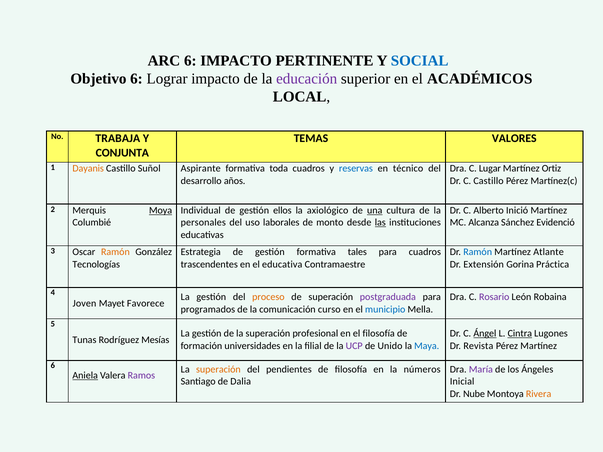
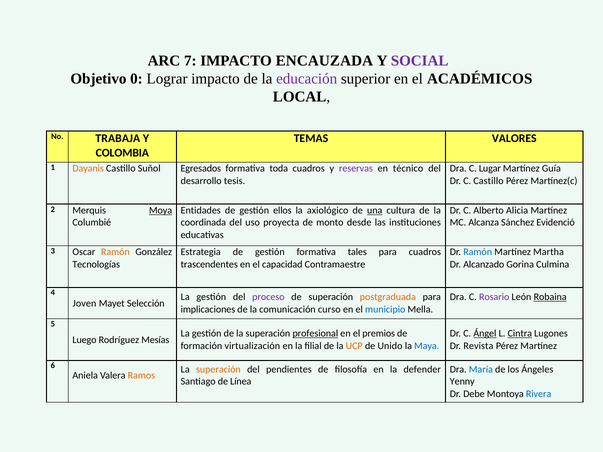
ARC 6: 6 -> 7 (190, 61)
PERTINENTE: PERTINENTE -> ENCAUZADA (324, 61)
SOCIAL colour: blue -> purple (420, 61)
Objetivo 6: 6 -> 0 (136, 79)
CONJUNTA: CONJUNTA -> COLOMBIA (122, 153)
Aspirante: Aspirante -> Egresados (201, 169)
reservas colour: blue -> purple (356, 169)
Ortiz: Ortiz -> Guía (551, 169)
años: años -> tesis (235, 181)
Individual: Individual -> Entidades (201, 210)
Inició: Inició -> Alicia (517, 210)
personales: personales -> coordinada (203, 223)
laborales: laborales -> proyecta (281, 223)
las underline: present -> none (380, 223)
Atlante: Atlante -> Martha (549, 252)
educativa: educativa -> capacidad (282, 264)
Extensión: Extensión -> Alcanzado (484, 264)
Práctica: Práctica -> Culmina (553, 264)
proceso colour: orange -> purple (268, 297)
postgraduada colour: purple -> orange (388, 297)
Robaina underline: none -> present (550, 297)
Favorece: Favorece -> Selección (146, 303)
programados: programados -> implicaciones (208, 310)
profesional underline: none -> present (315, 334)
el filosofía: filosofía -> premios (379, 334)
Tunas: Tunas -> Luego (84, 340)
universidades: universidades -> virtualización (252, 346)
UCP colour: purple -> orange (354, 346)
números: números -> defender (422, 369)
María colour: purple -> blue (481, 369)
Aniela underline: present -> none (85, 376)
Ramos colour: purple -> orange (141, 376)
Dalia: Dalia -> Línea (241, 382)
Inicial: Inicial -> Yenny (462, 382)
Nube: Nube -> Debe (474, 394)
Rivera colour: orange -> blue (539, 394)
